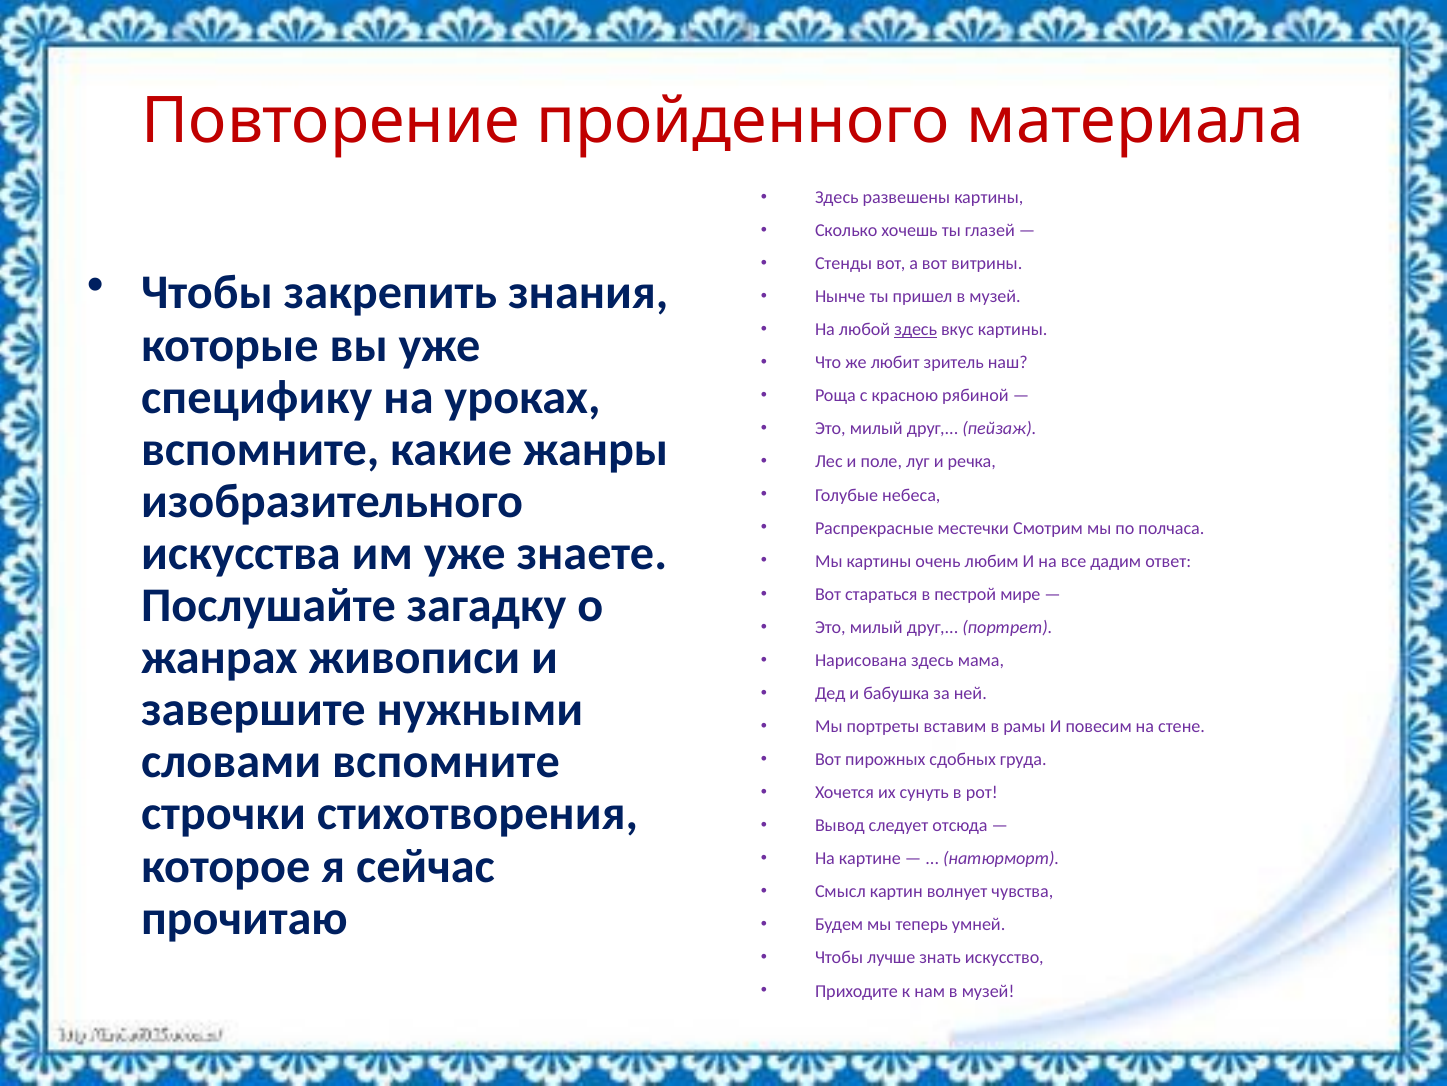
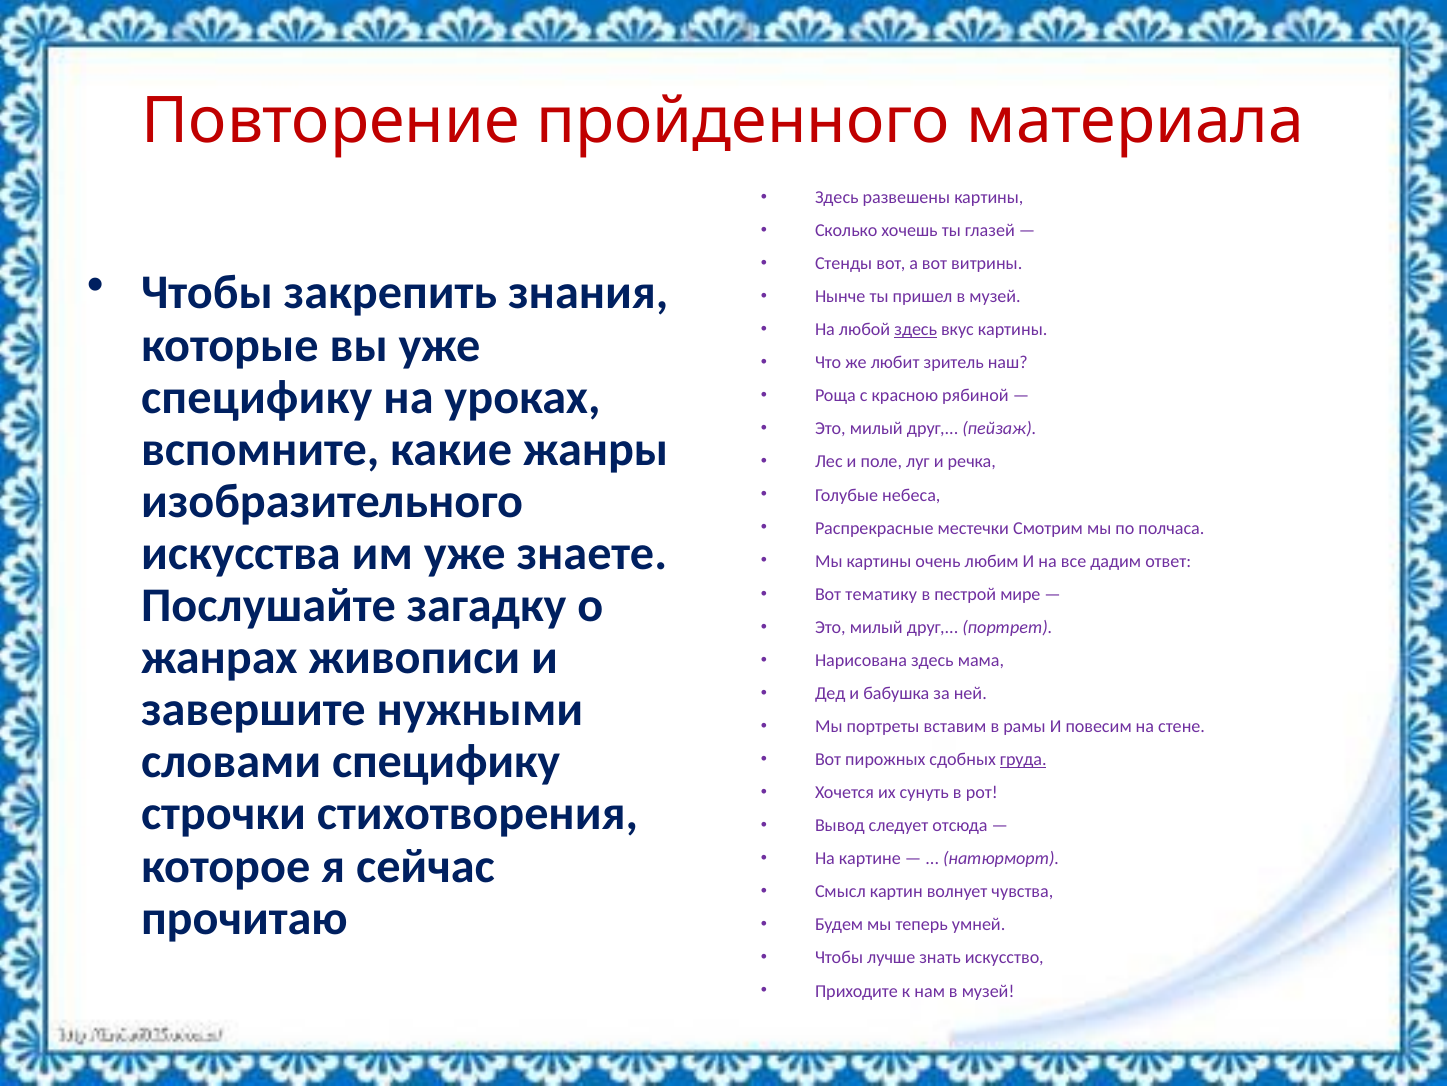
стараться: стараться -> тематику (881, 594)
словами вспомните: вспомните -> специфику (446, 761)
груда underline: none -> present (1023, 759)
